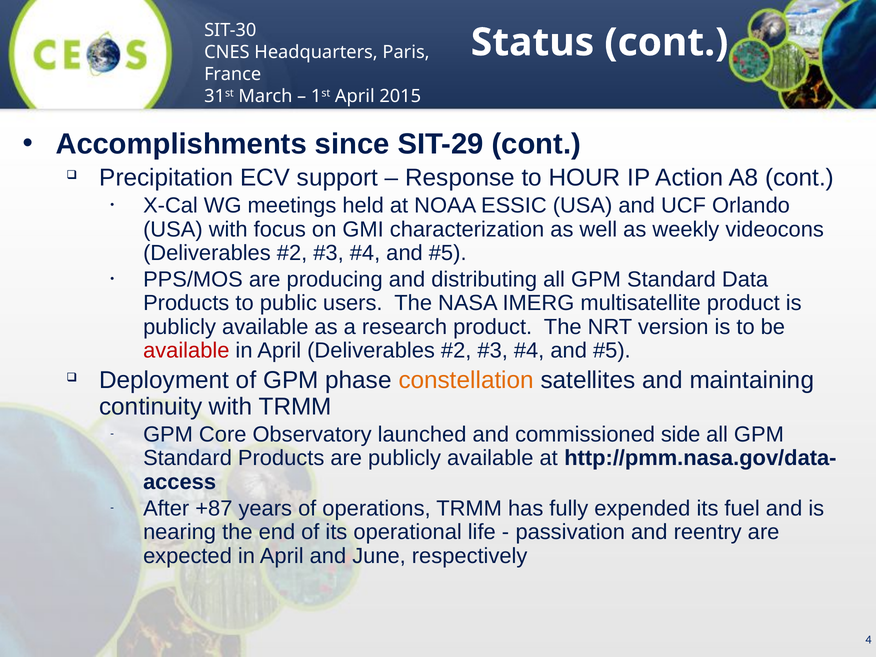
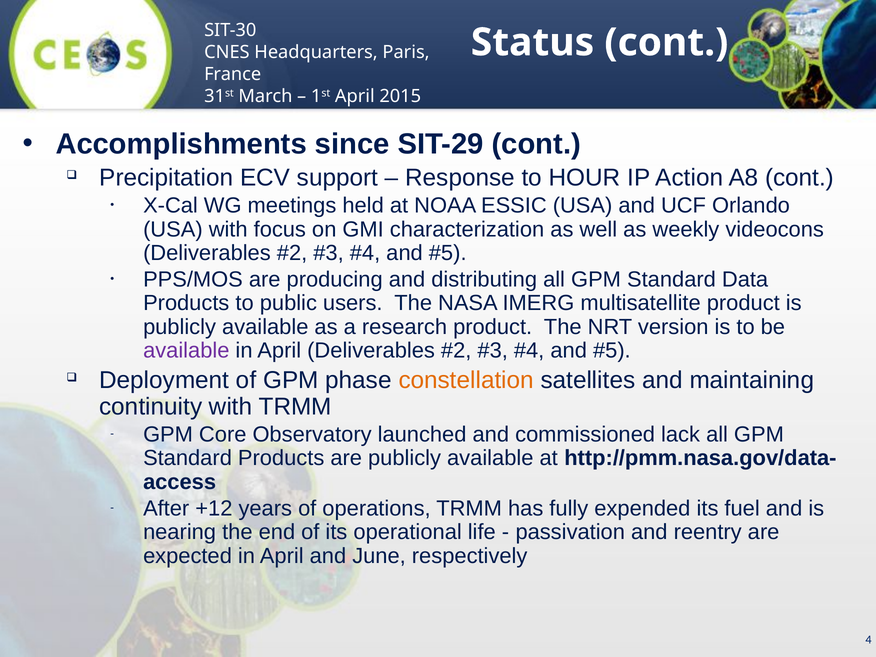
available colour: red -> purple (186, 351)
side: side -> lack (681, 435)
+87: +87 -> +12 (214, 508)
